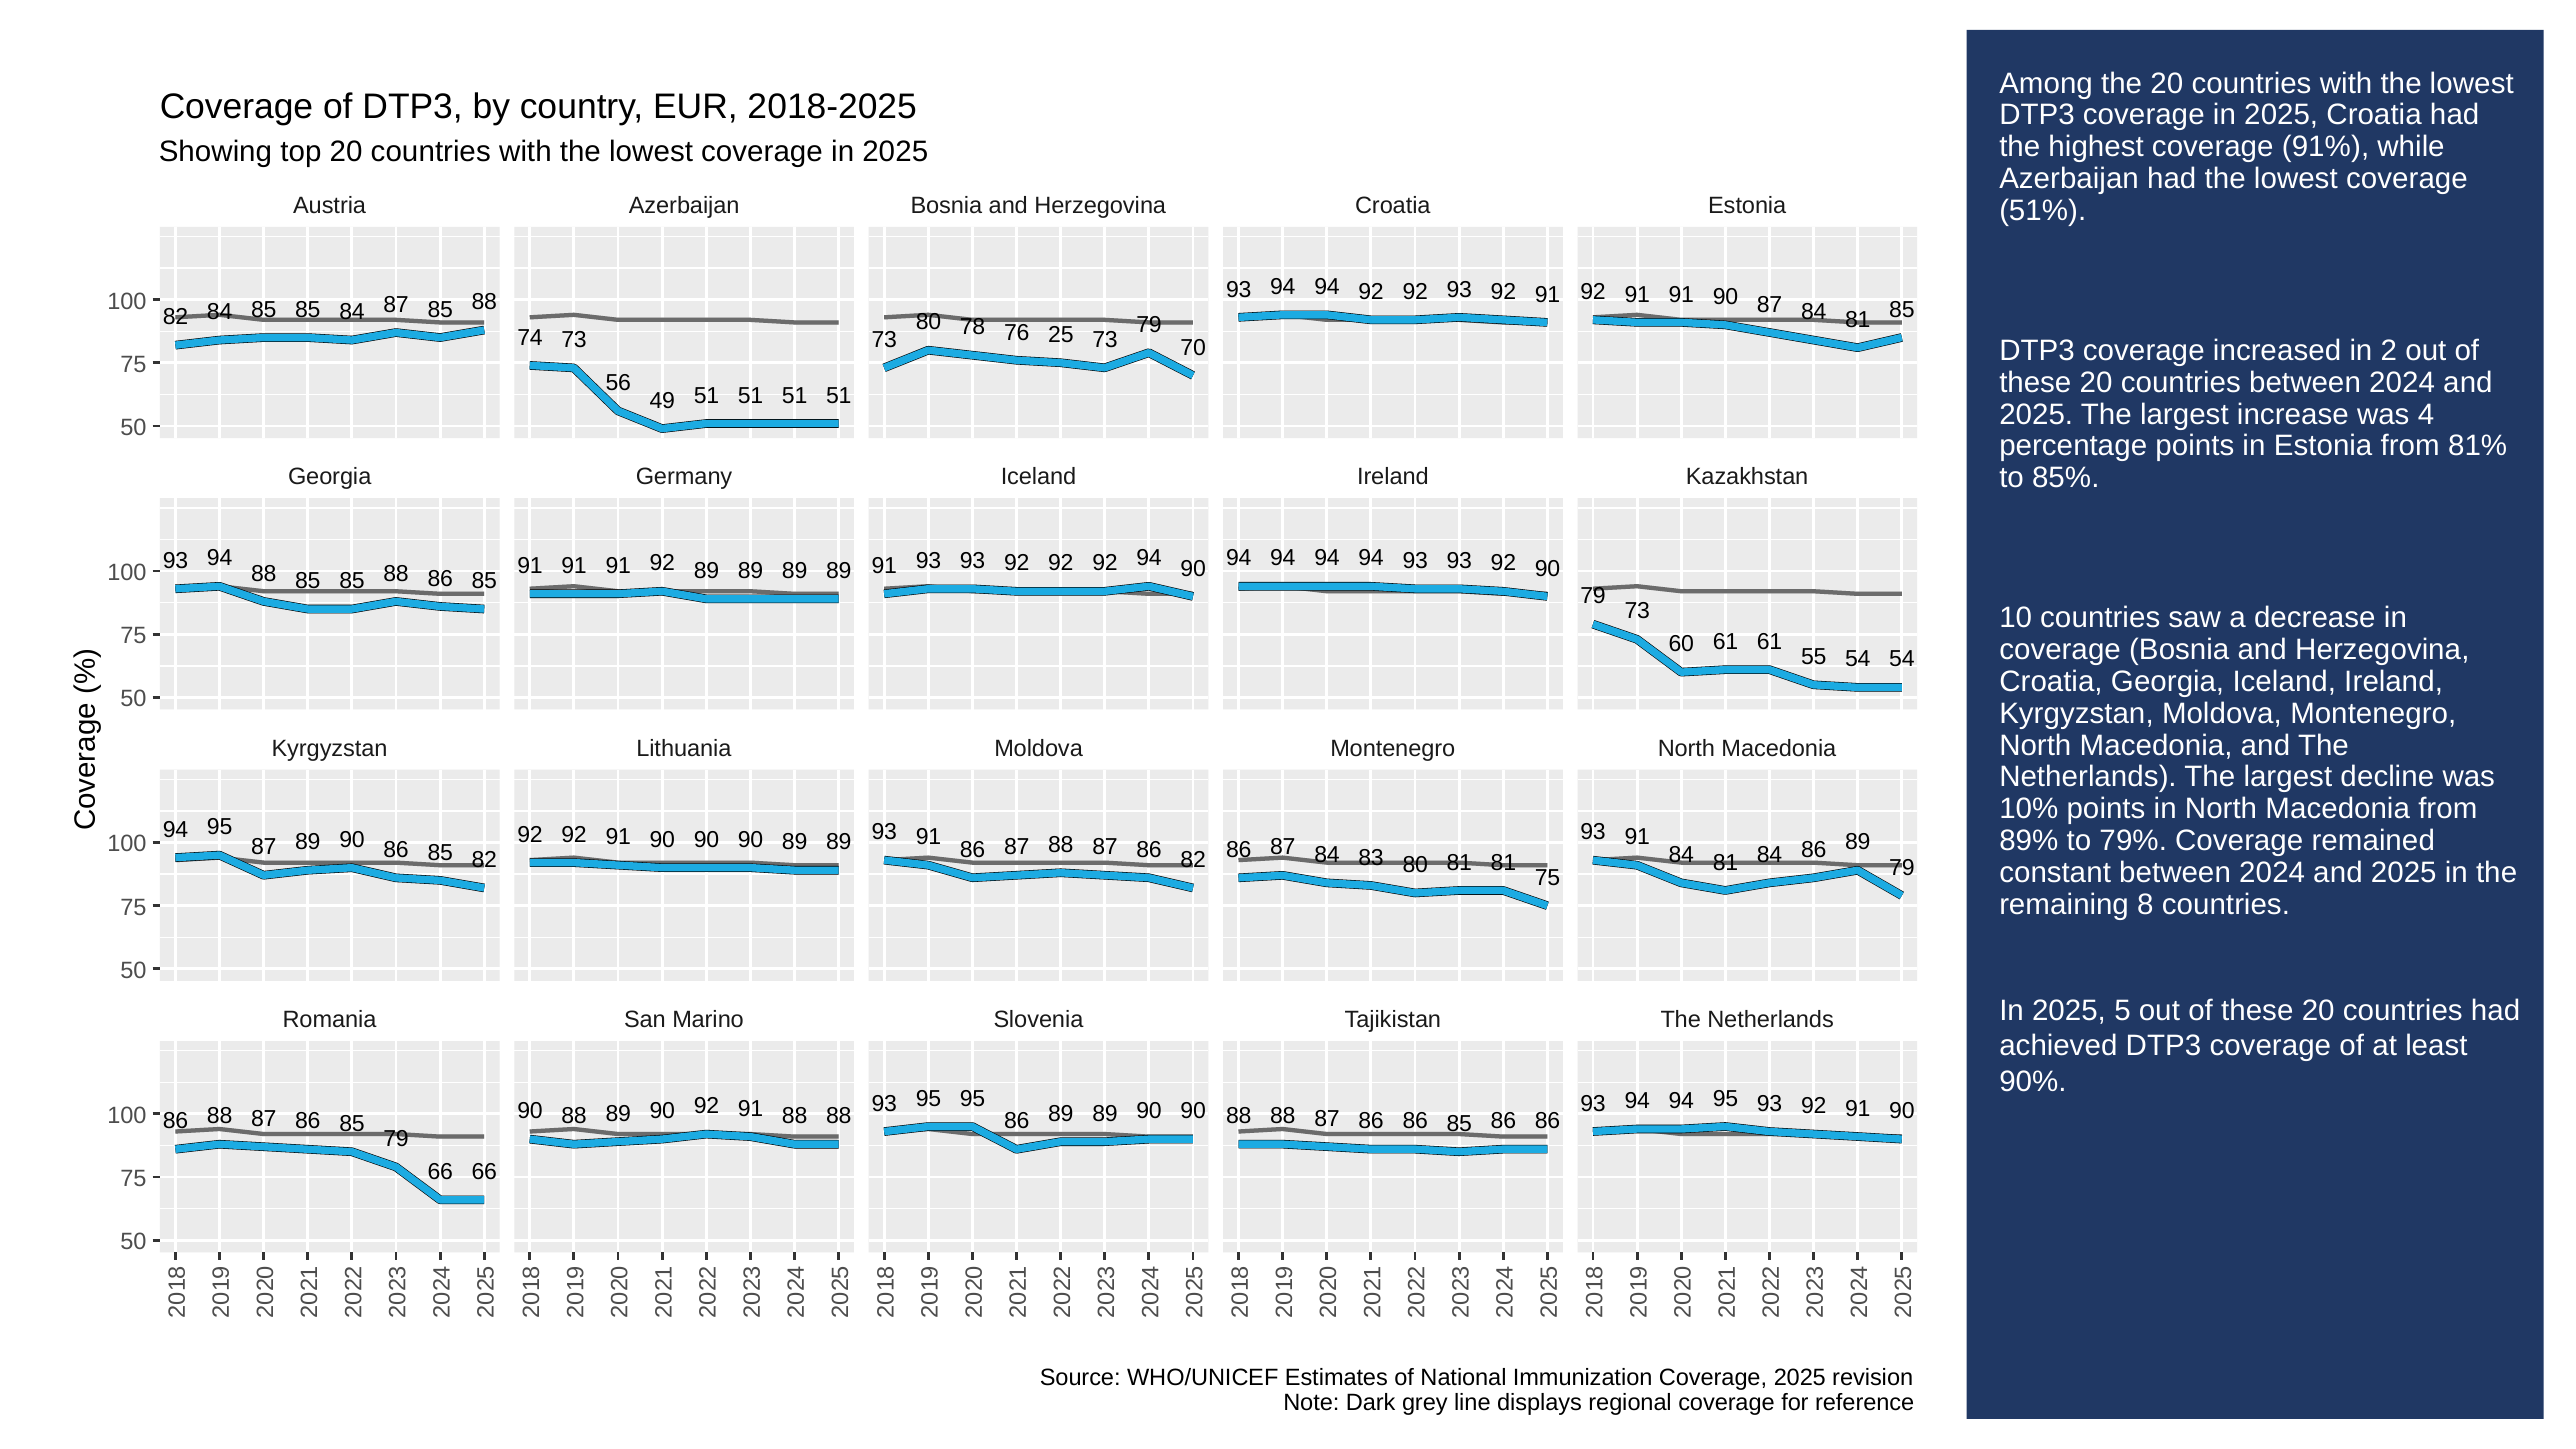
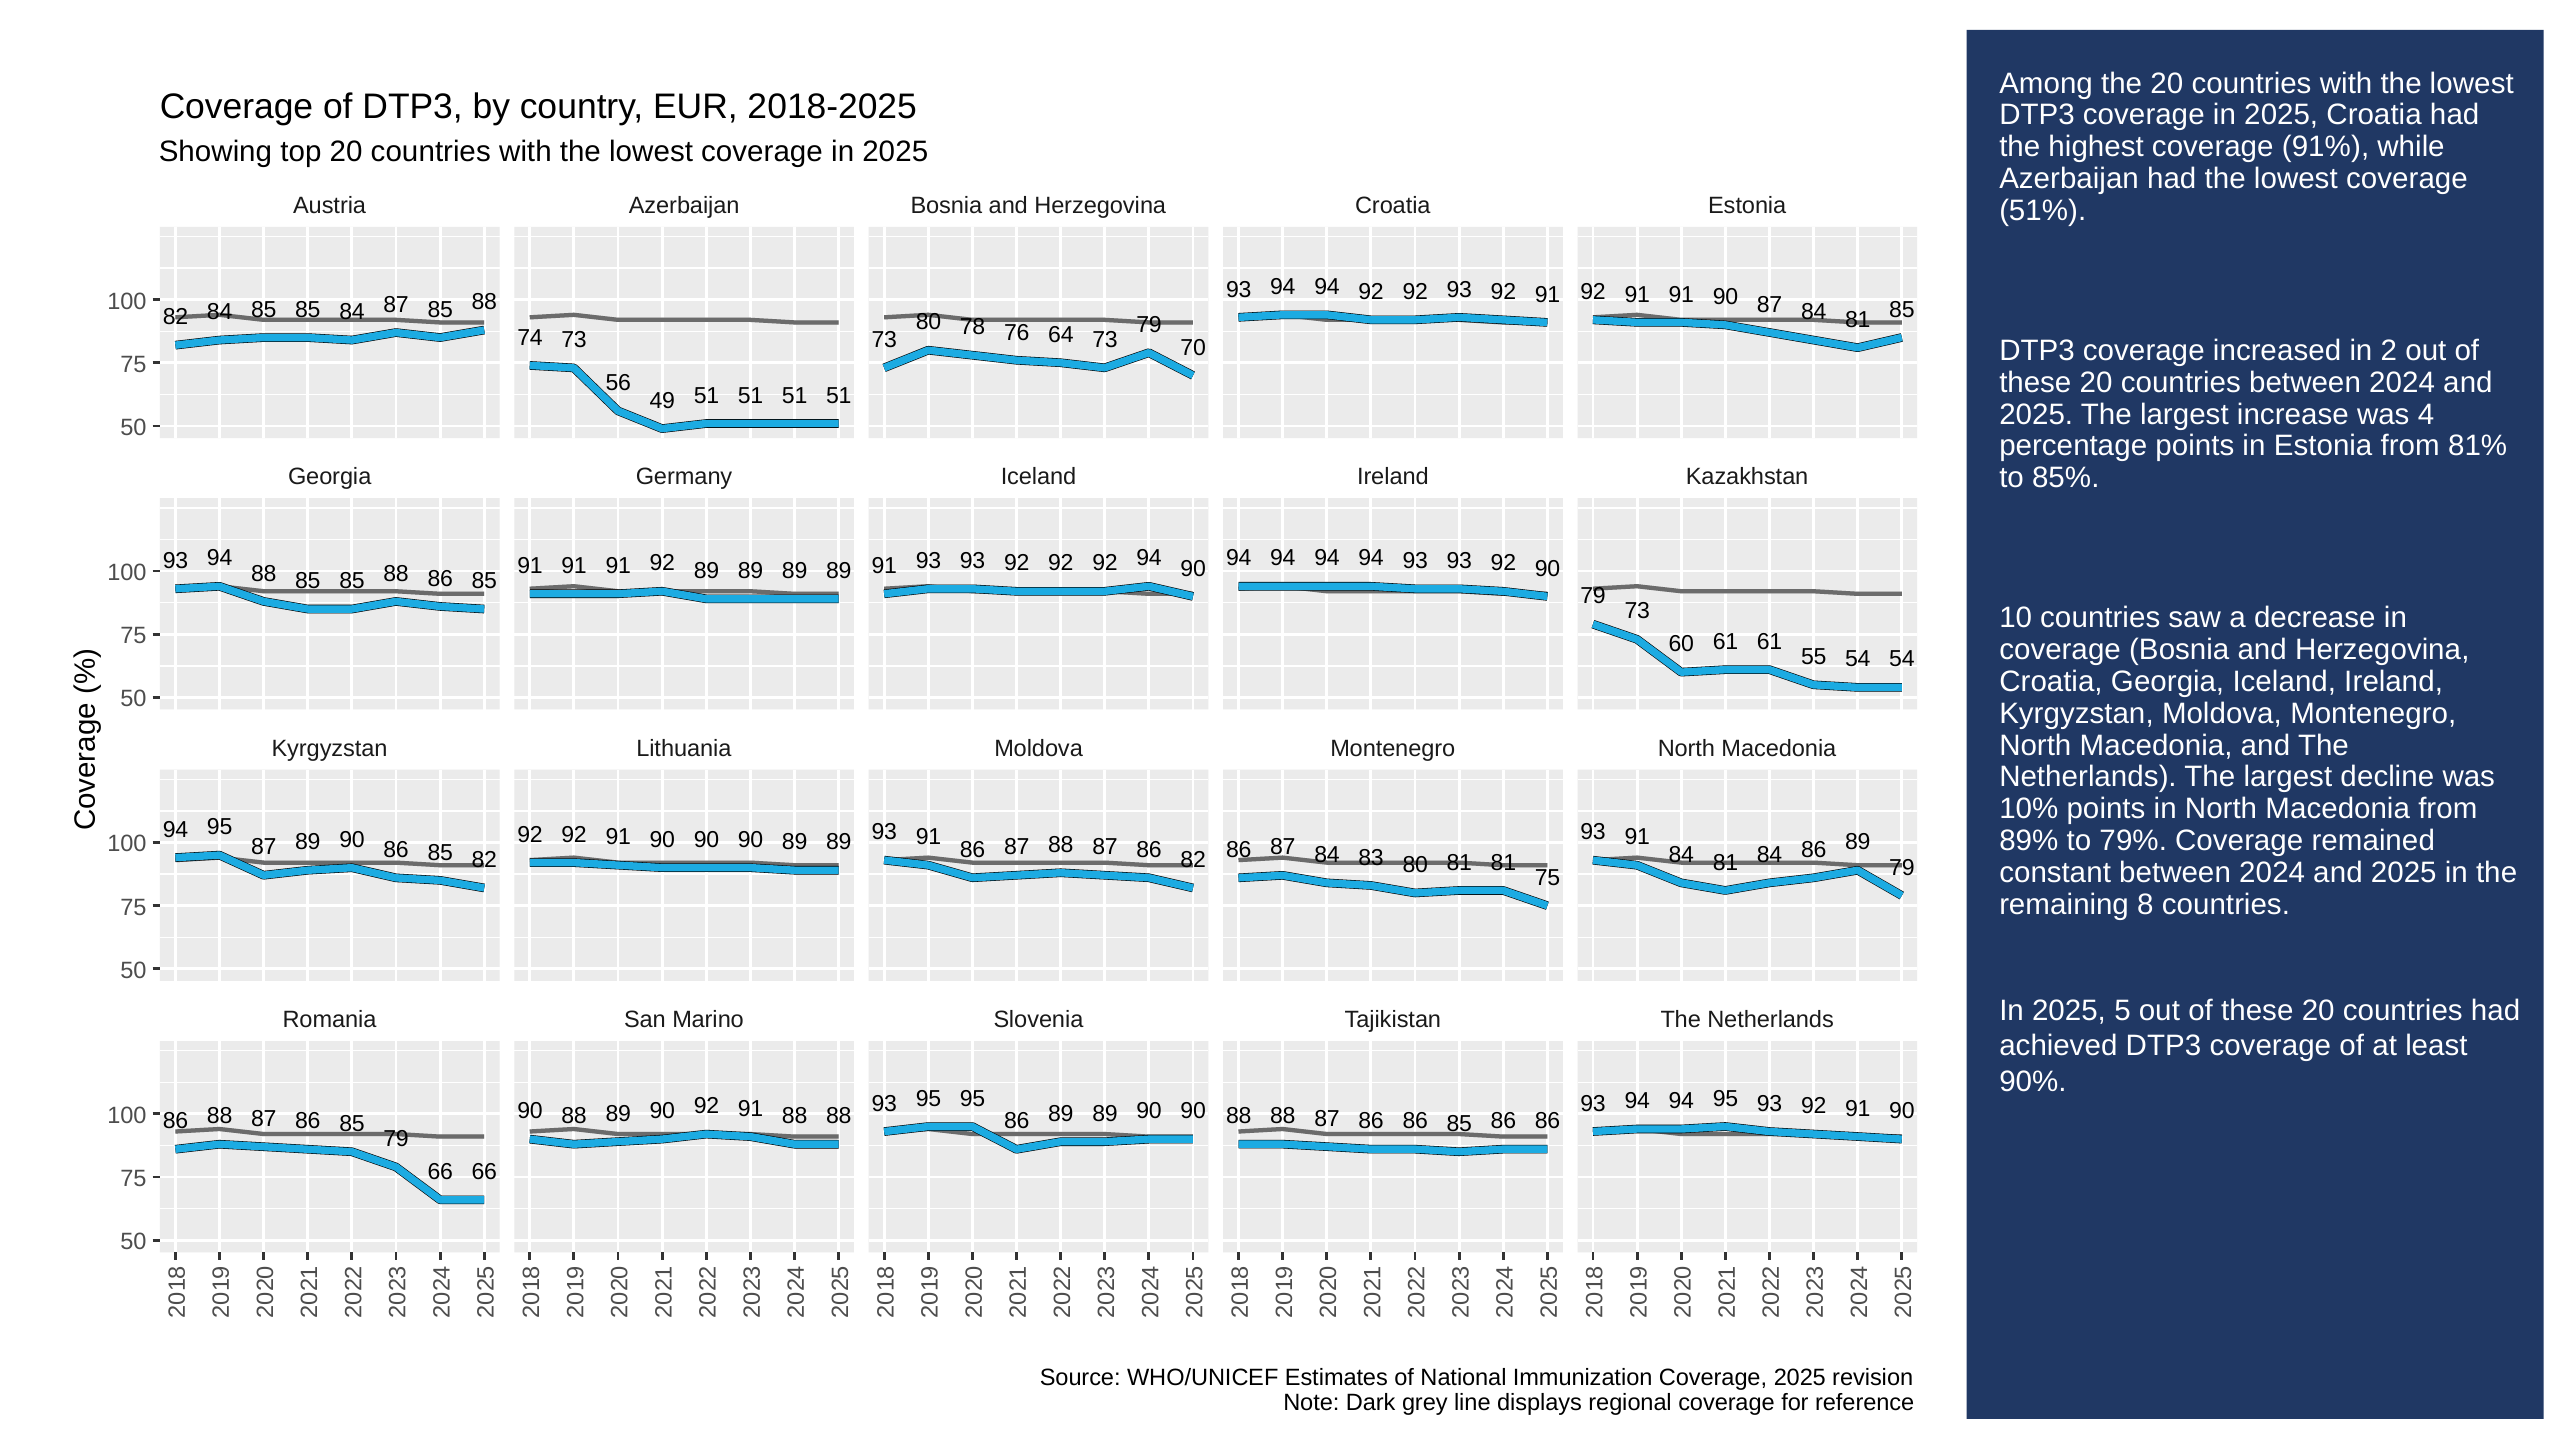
25: 25 -> 64 (1061, 335)
